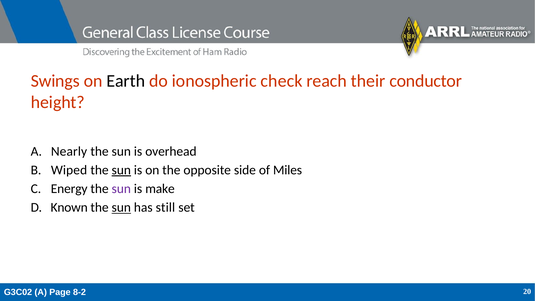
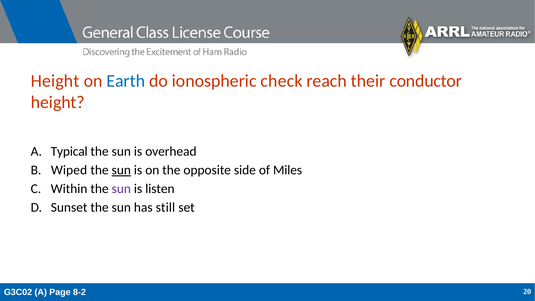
Swings: Swings -> Height (55, 81)
Earth colour: black -> blue (126, 81)
Nearly: Nearly -> Typical (69, 151)
Energy: Energy -> Within (69, 189)
make: make -> listen (160, 189)
Known: Known -> Sunset (69, 208)
sun underline: present -> none (121, 208)
